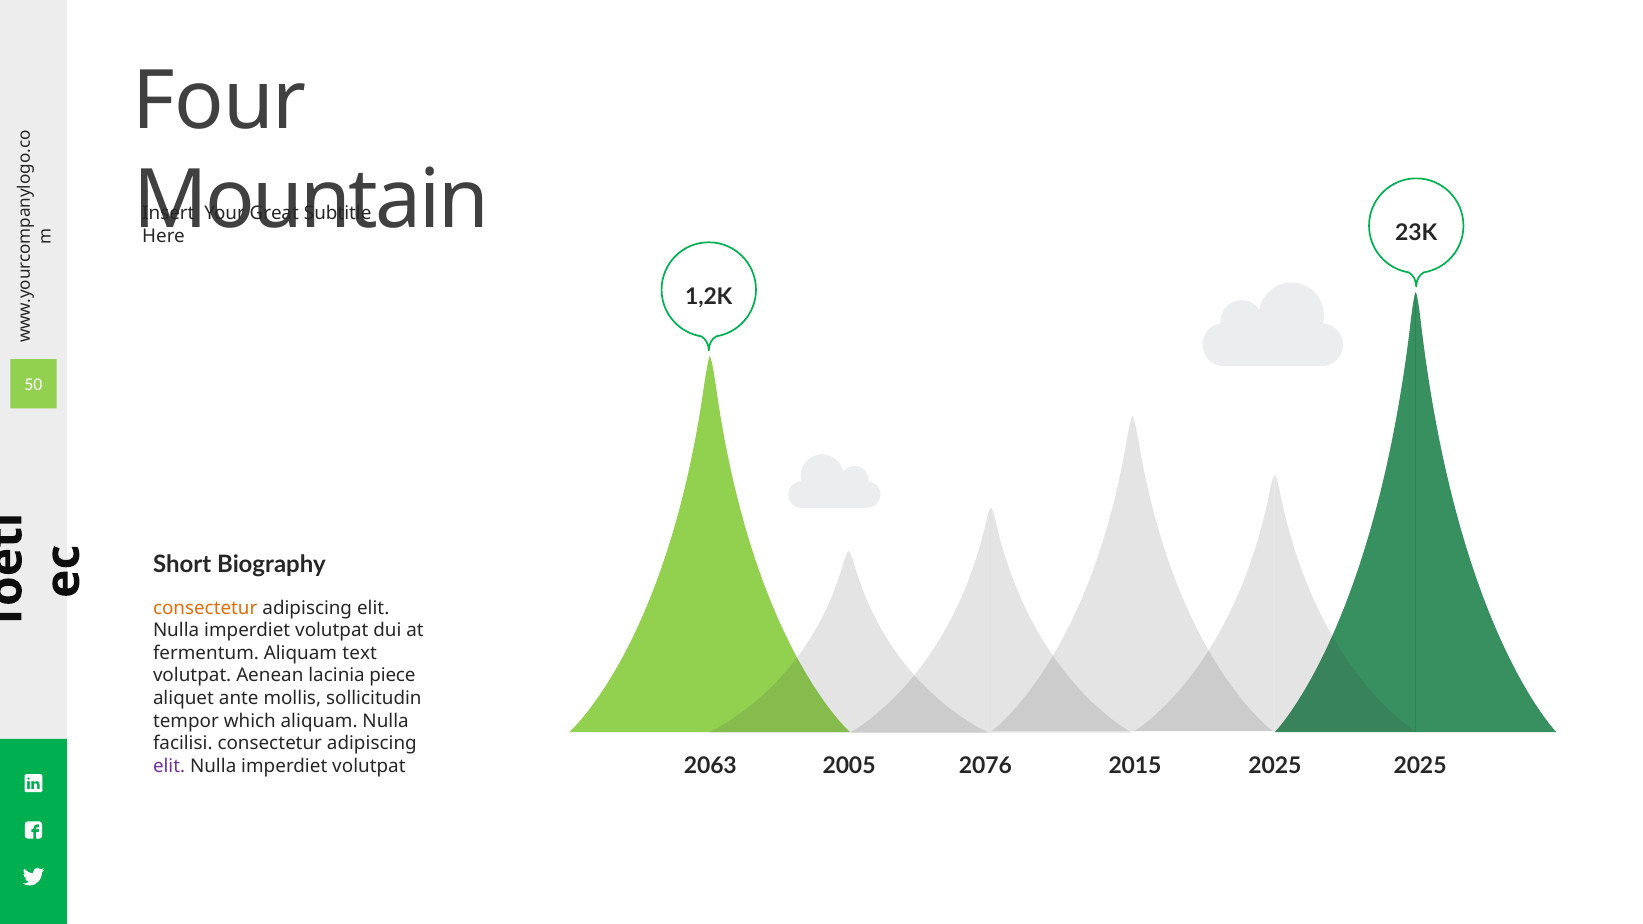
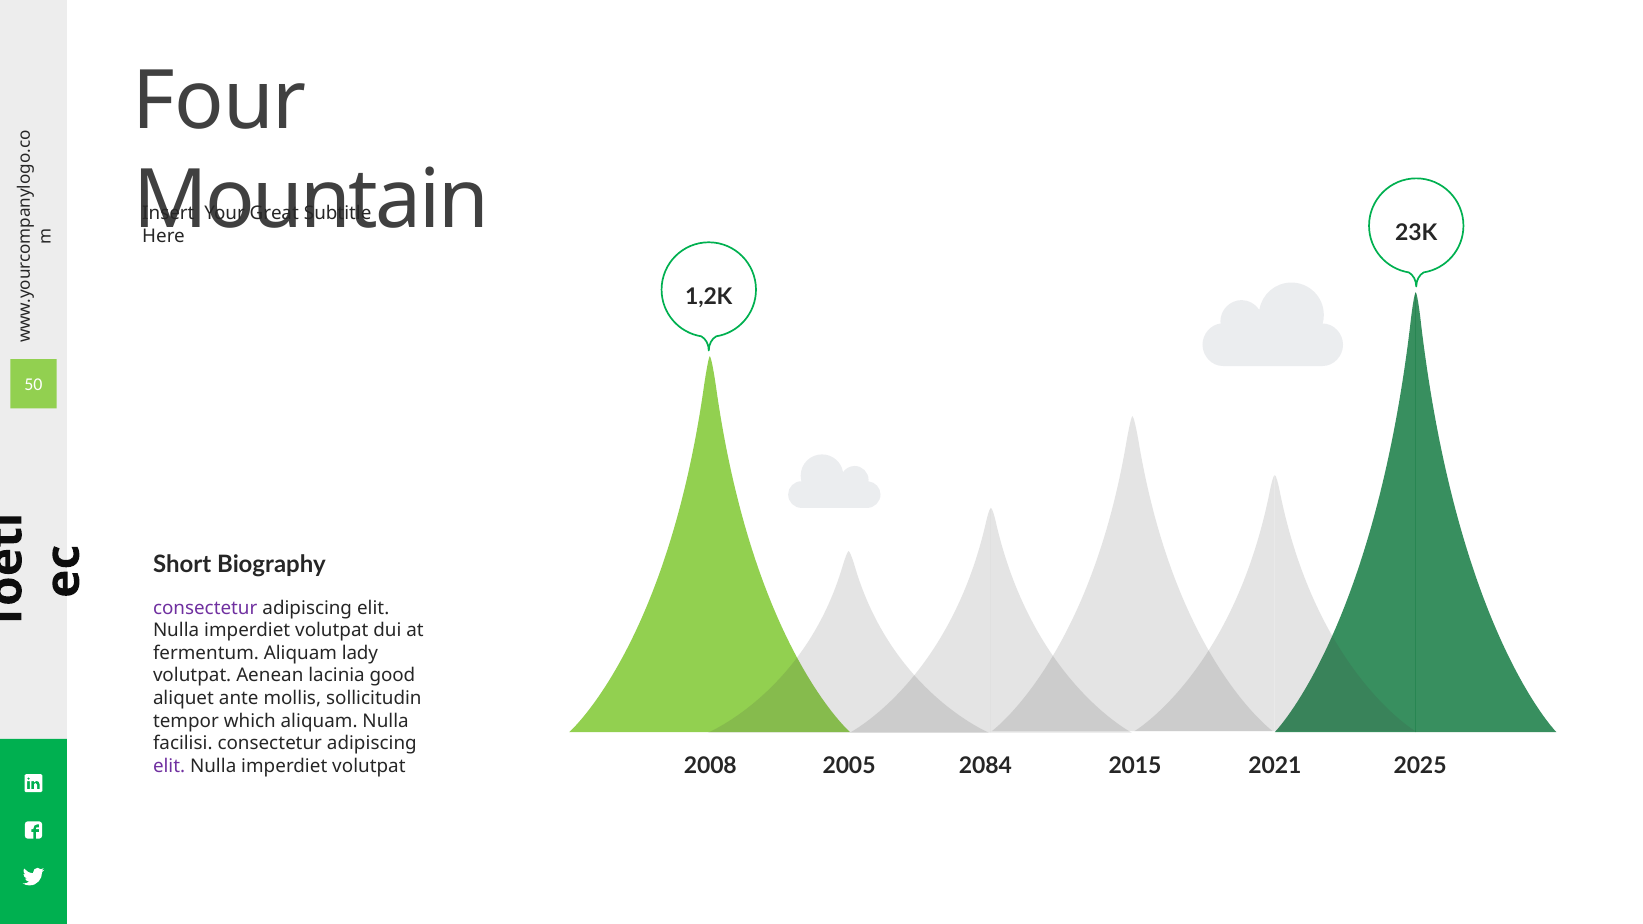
consectetur colour: orange -> purple (205, 608)
text: text -> lady (360, 653)
piece: piece -> good (392, 676)
2063: 2063 -> 2008 (710, 766)
2076: 2076 -> 2084 (985, 766)
2015 2025: 2025 -> 2021 (1275, 766)
